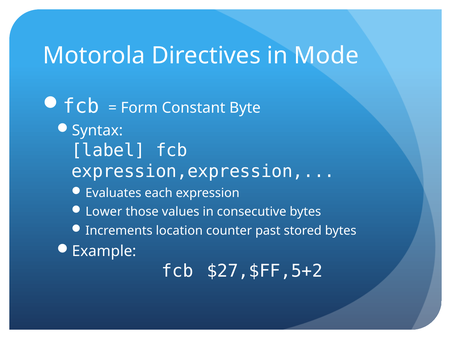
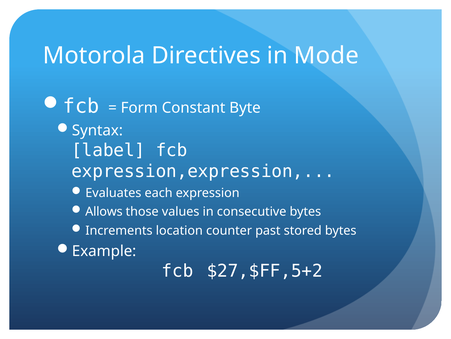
Lower: Lower -> Allows (104, 211)
